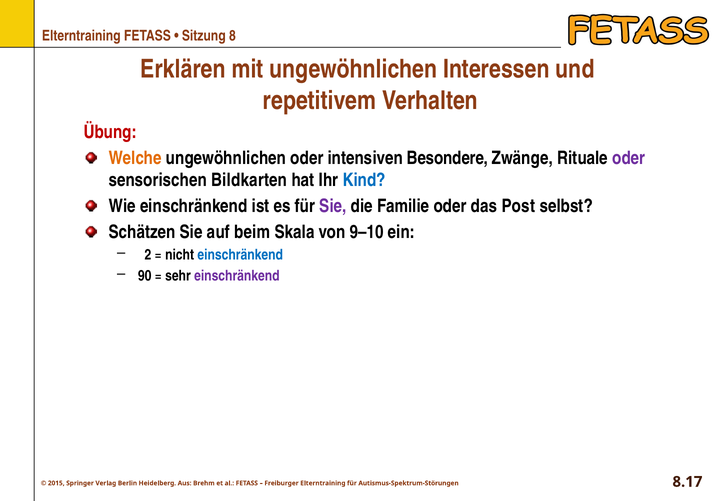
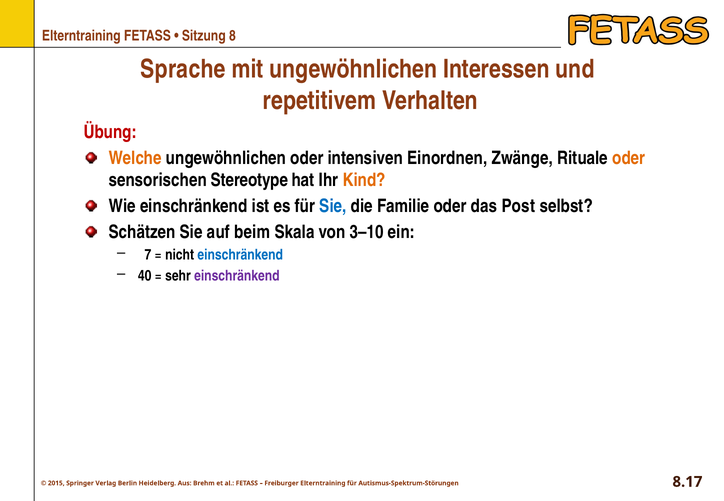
Erklären: Erklären -> Sprache (183, 69)
Besondere: Besondere -> Einordnen (447, 158)
oder colour: purple -> orange (629, 158)
Bildkarten: Bildkarten -> Stereotype (249, 180)
Kind colour: blue -> orange (364, 180)
Sie colour: purple -> blue (333, 206)
9–10: 9–10 -> 3–10 (367, 232)
2: 2 -> 7 (148, 255)
90: 90 -> 40 (145, 276)
